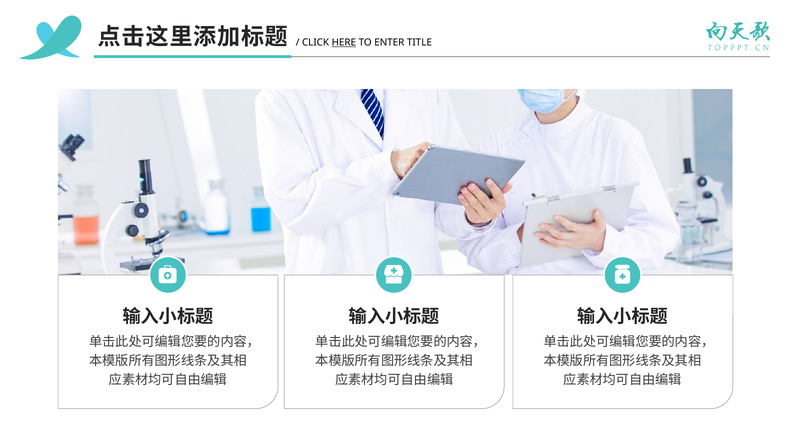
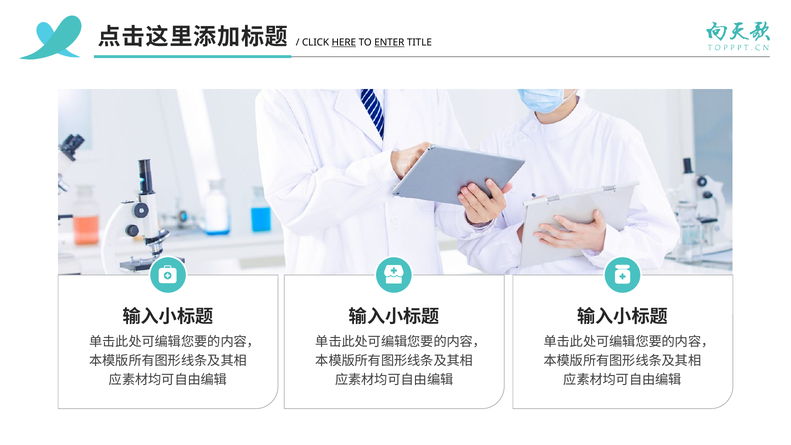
ENTER underline: none -> present (389, 42)
